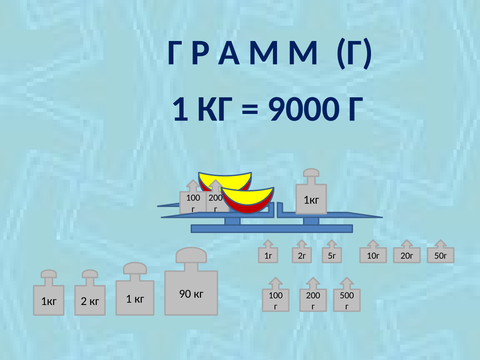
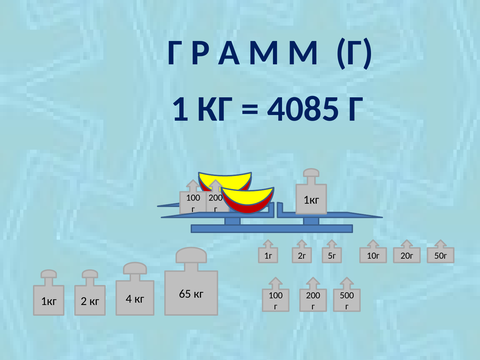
9000: 9000 -> 4085 (304, 109)
кг 1: 1 -> 4 (129, 299)
90: 90 -> 65 (185, 294)
